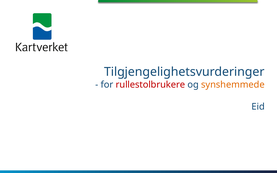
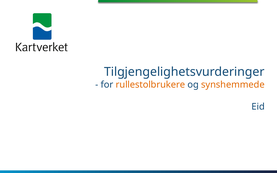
rullestolbrukere colour: red -> orange (150, 85)
